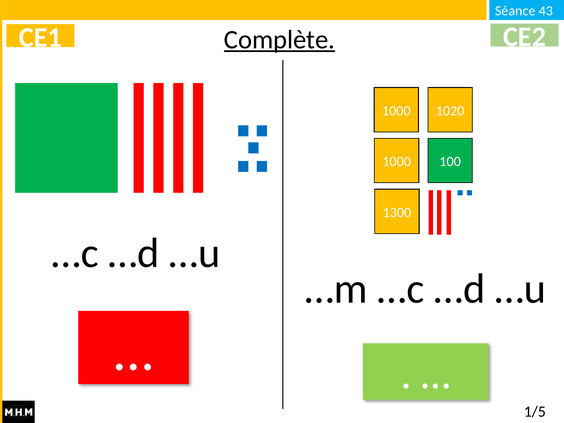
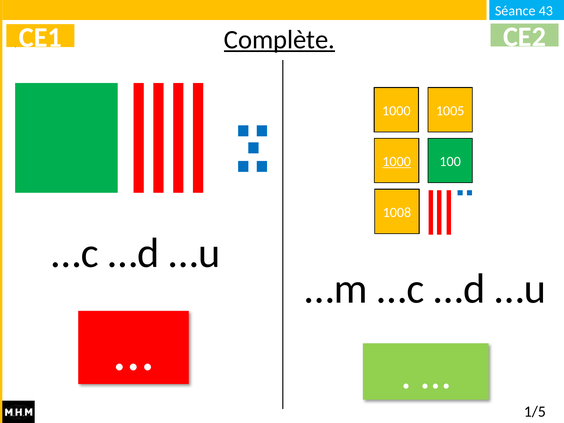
1020: 1020 -> 1005 (450, 111)
1000 underline: none -> present (397, 162)
1300: 1300 -> 1008 (397, 212)
